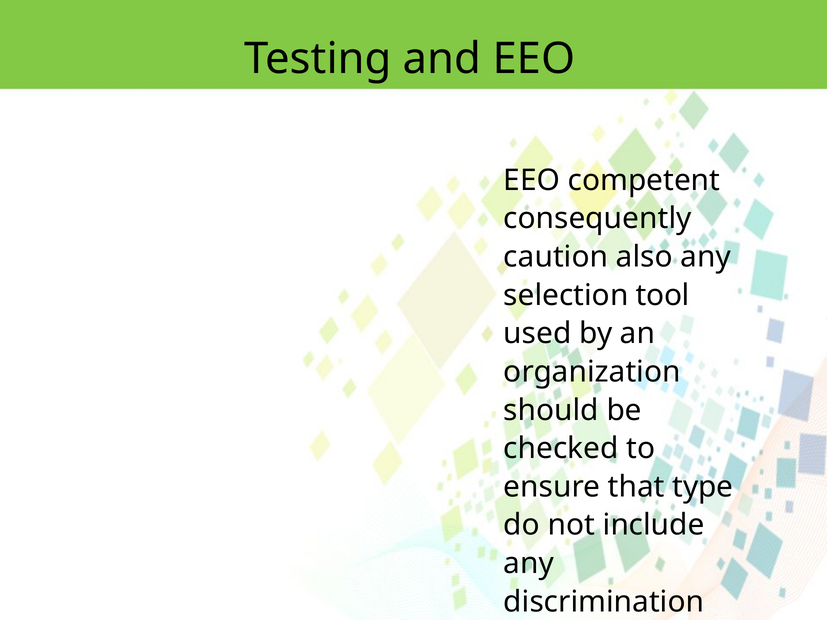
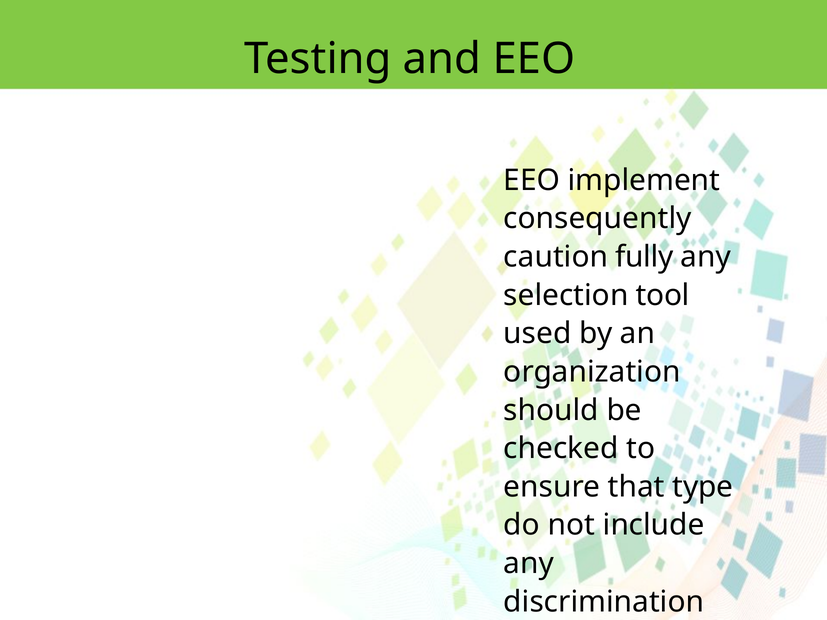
competent: competent -> implement (644, 180)
also: also -> fully (644, 257)
